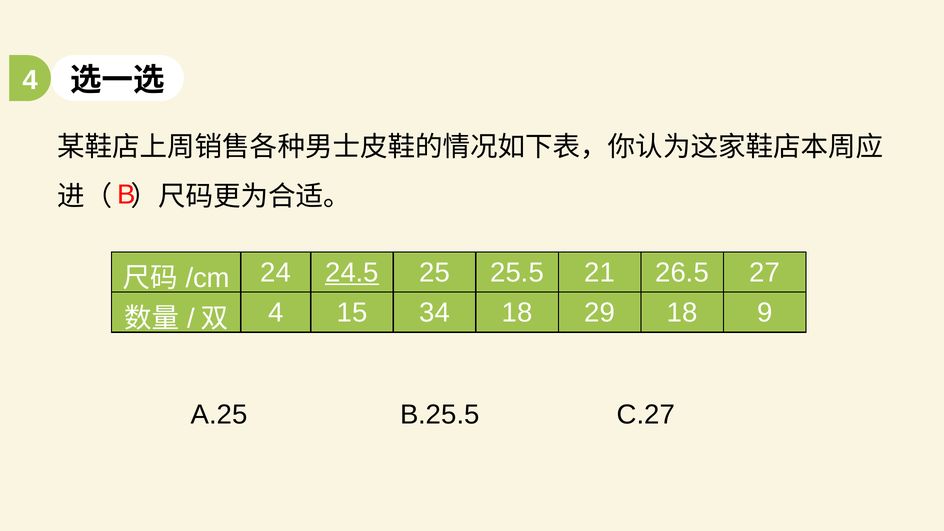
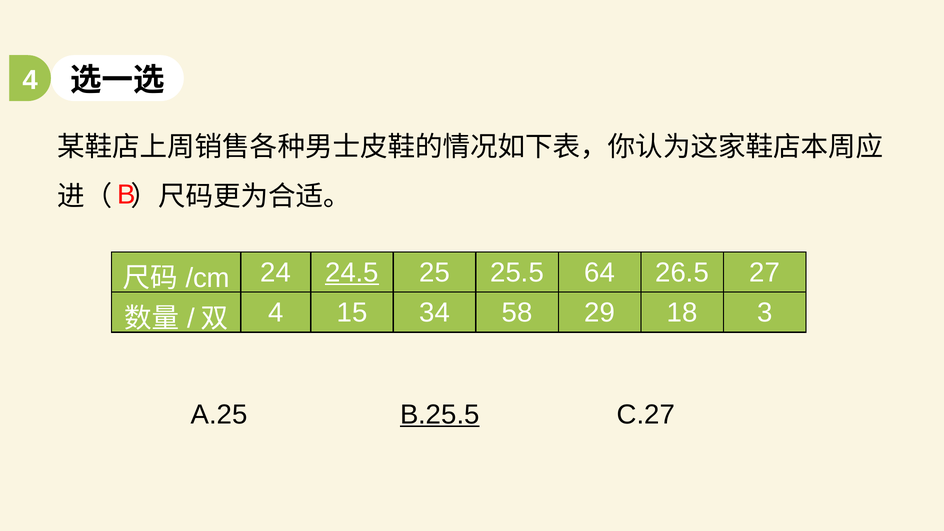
21: 21 -> 64 (600, 272)
34 18: 18 -> 58 (517, 313)
9: 9 -> 3 (765, 313)
B.25.5 underline: none -> present (440, 414)
